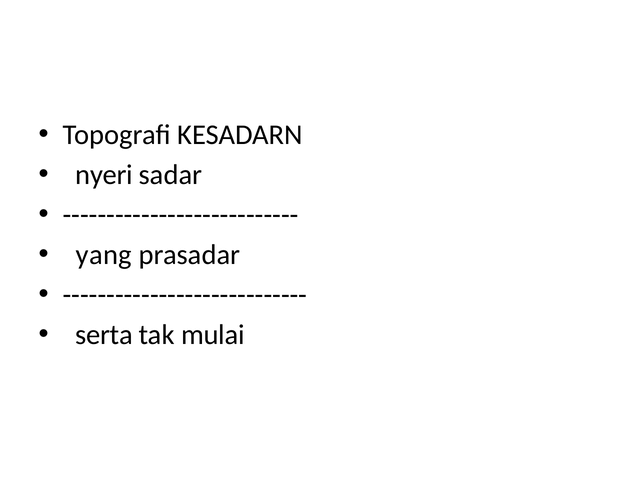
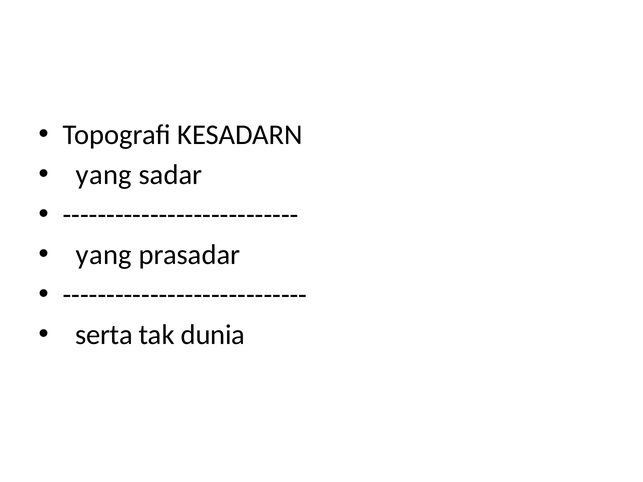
nyeri: nyeri -> yang (104, 175)
mulai: mulai -> dunia (213, 335)
